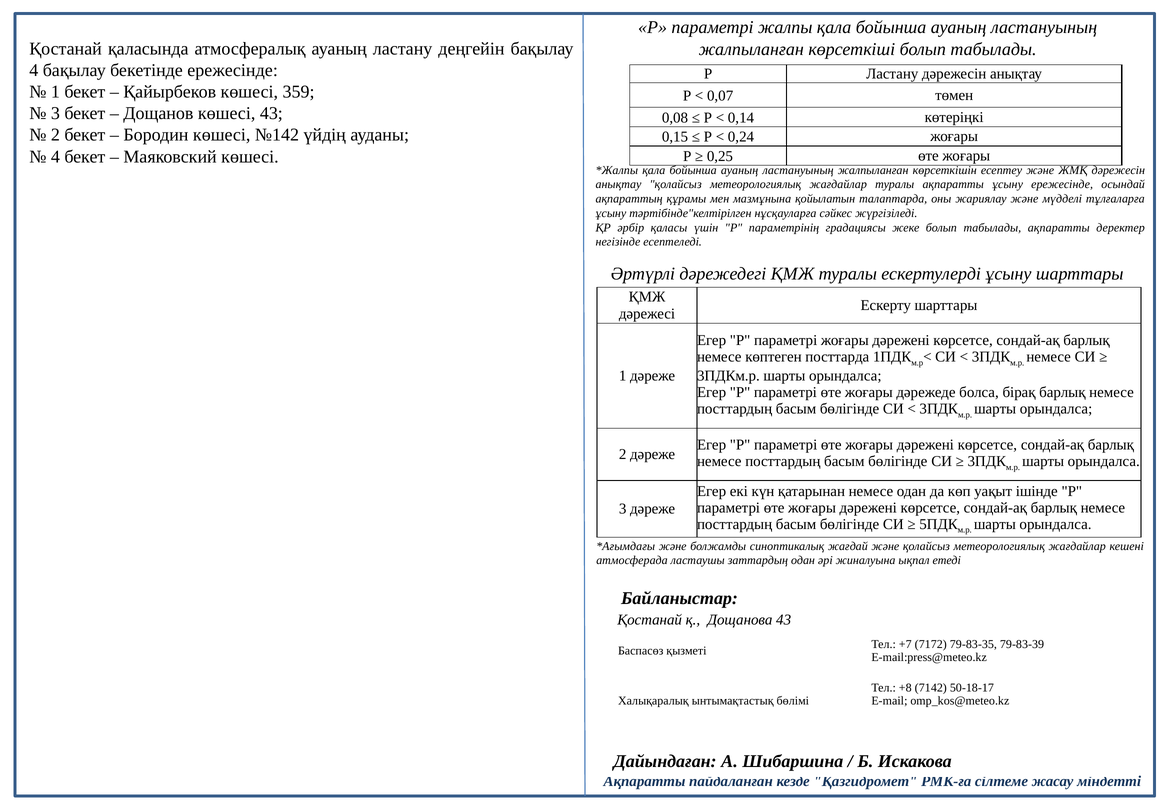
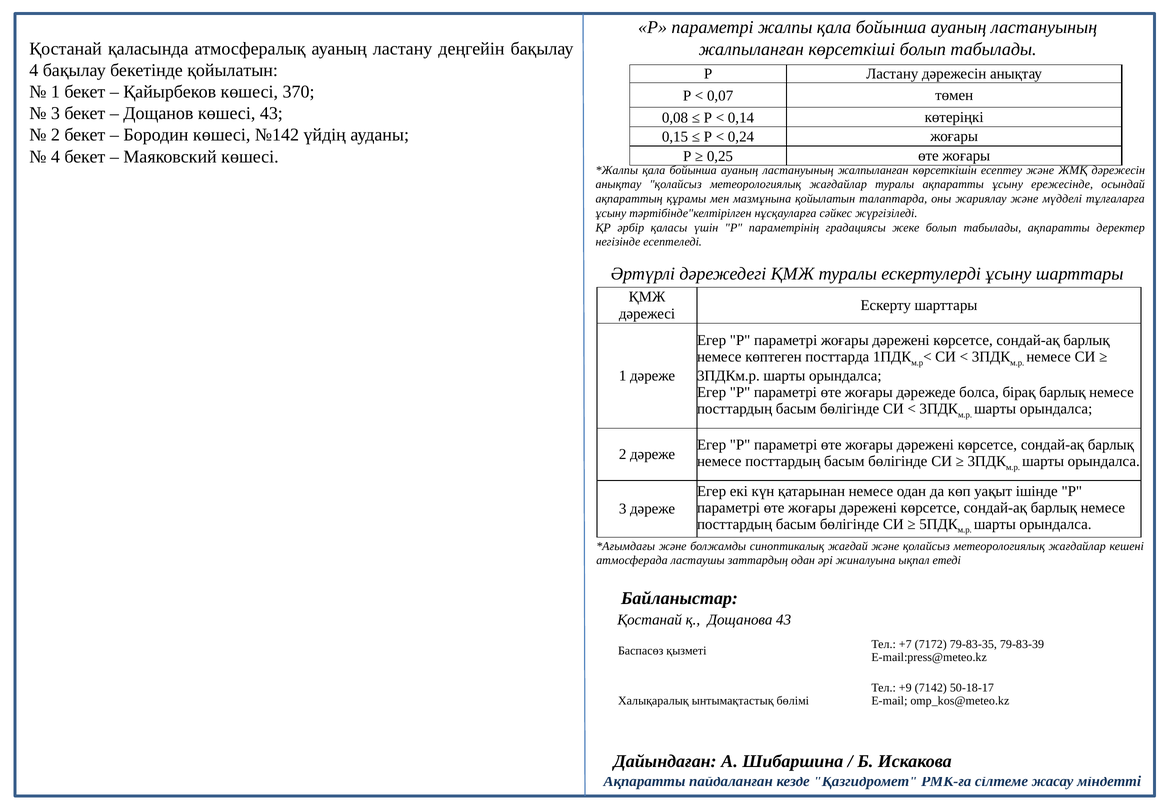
бекетінде ережесінде: ережесінде -> қойылатын (233, 70)
359: 359 -> 370 (299, 92)
+8: +8 -> +9 (905, 688)
